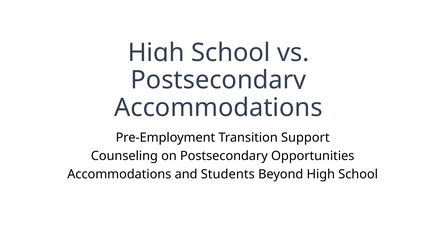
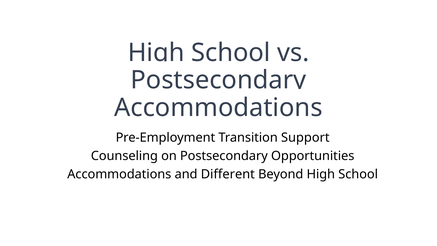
Students: Students -> Different (228, 174)
